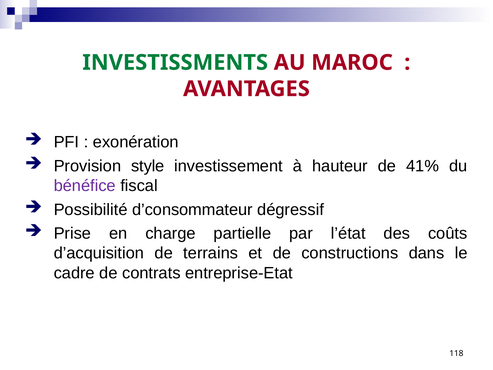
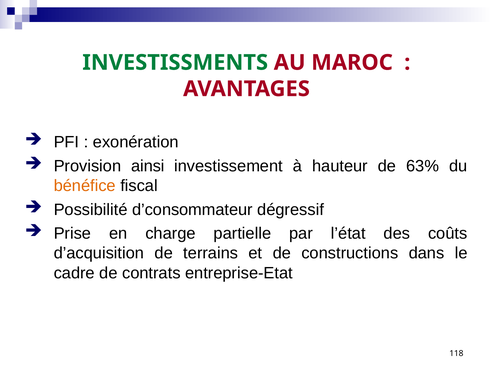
style: style -> ainsi (148, 166)
41%: 41% -> 63% (423, 166)
bénéfice colour: purple -> orange (85, 186)
